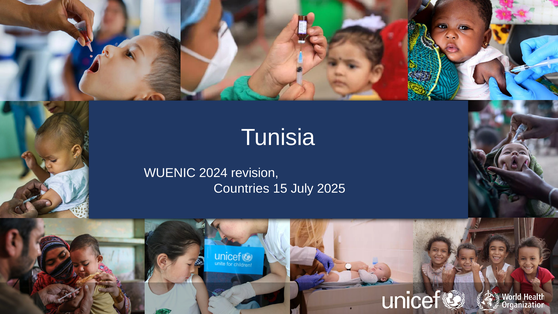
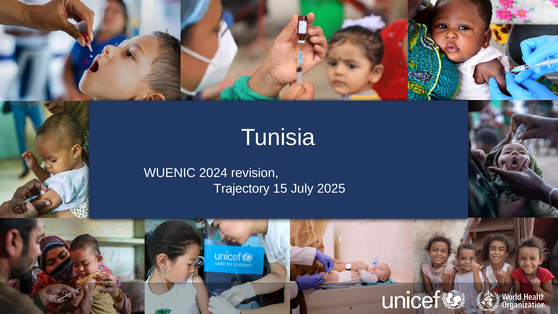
Countries: Countries -> Trajectory (242, 188)
